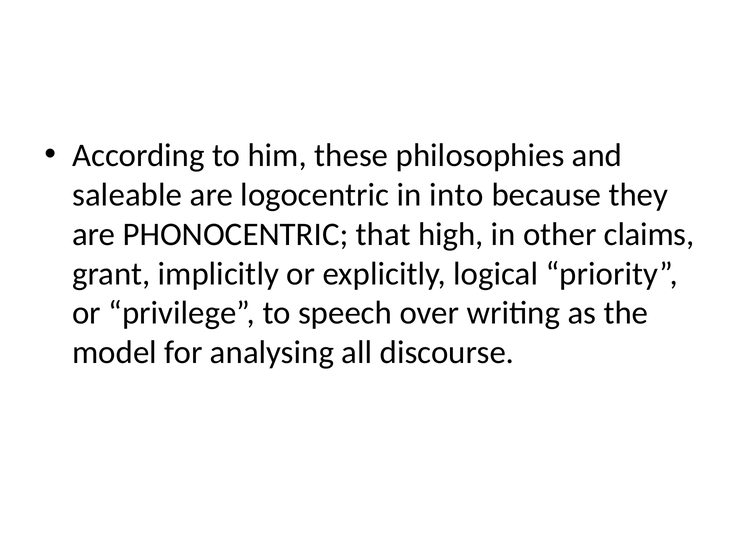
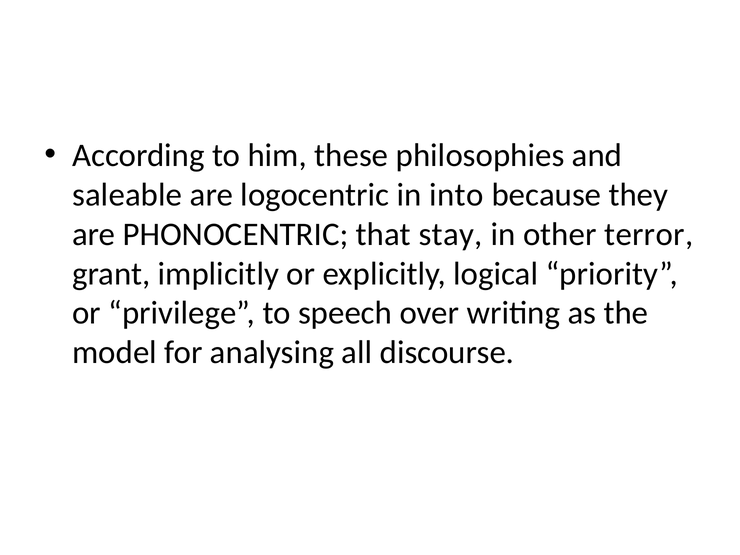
high: high -> stay (451, 234)
claims: claims -> terror (649, 234)
